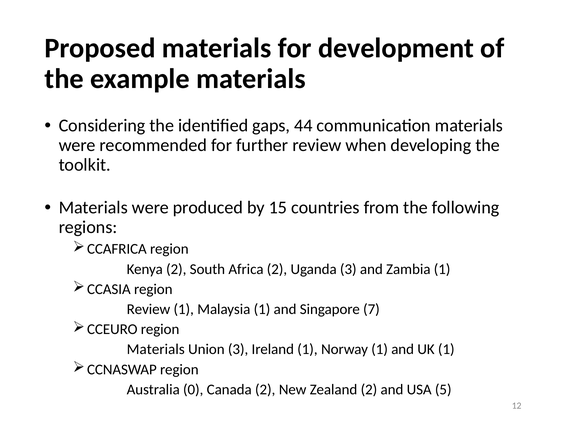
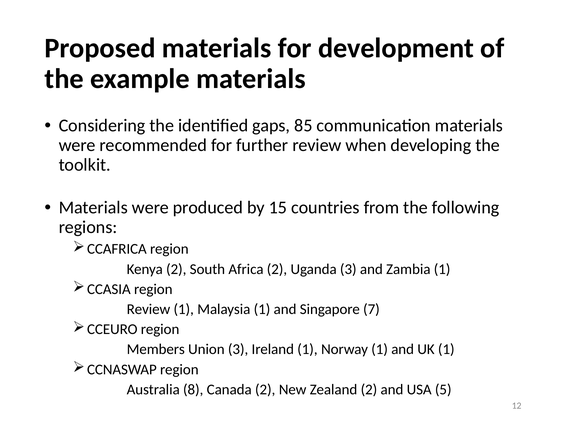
44: 44 -> 85 (303, 125)
Materials: Materials -> Members (156, 349)
0: 0 -> 8 (193, 389)
